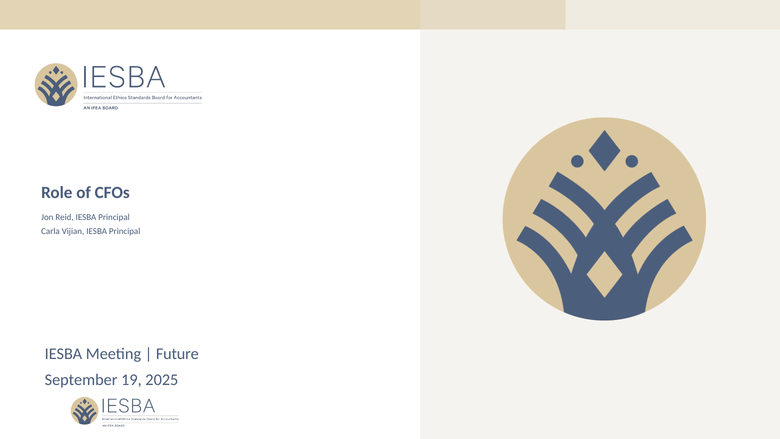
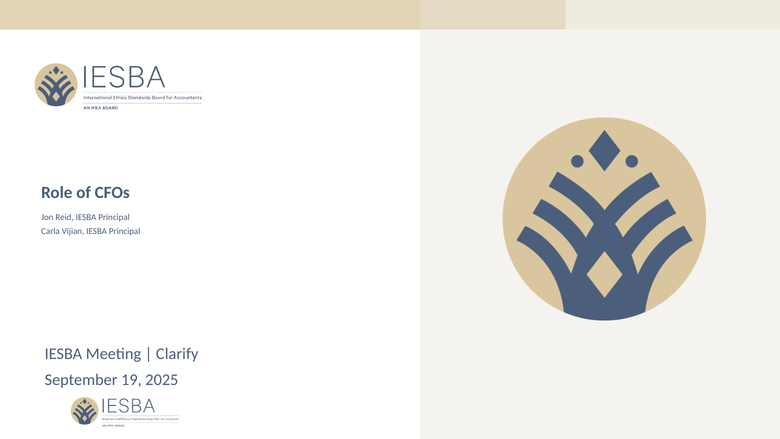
Future: Future -> Clarify (177, 354)
